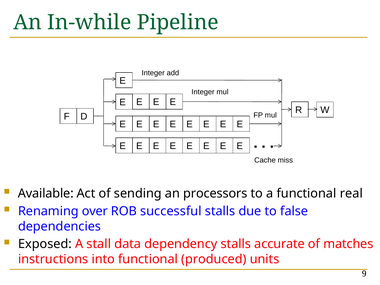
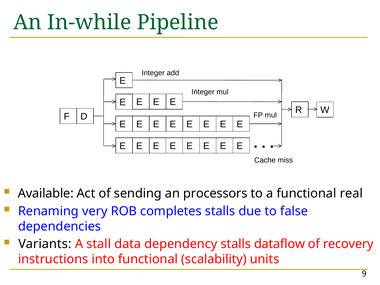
over: over -> very (95, 211)
successful: successful -> completes (171, 211)
Exposed: Exposed -> Variants (45, 244)
accurate: accurate -> dataflow (280, 244)
matches: matches -> recovery (348, 244)
produced: produced -> scalability (214, 259)
